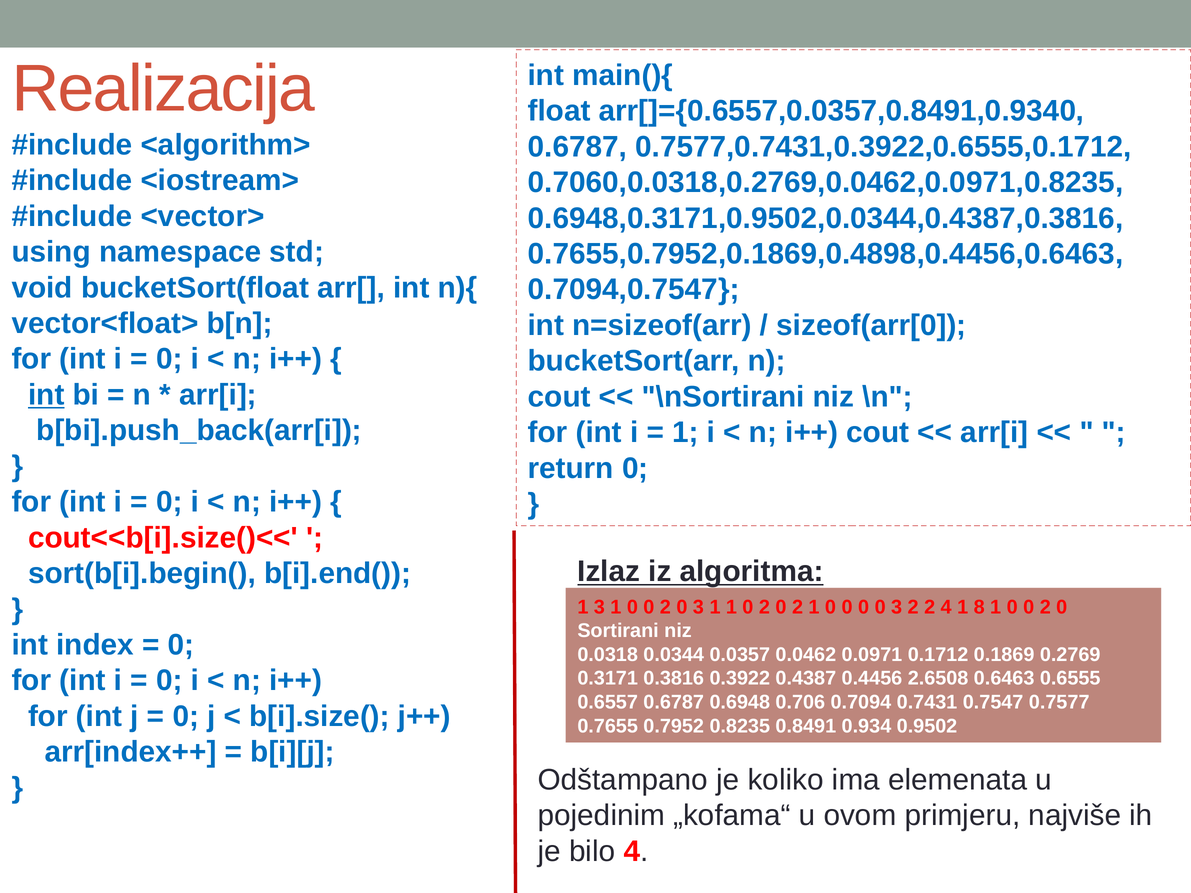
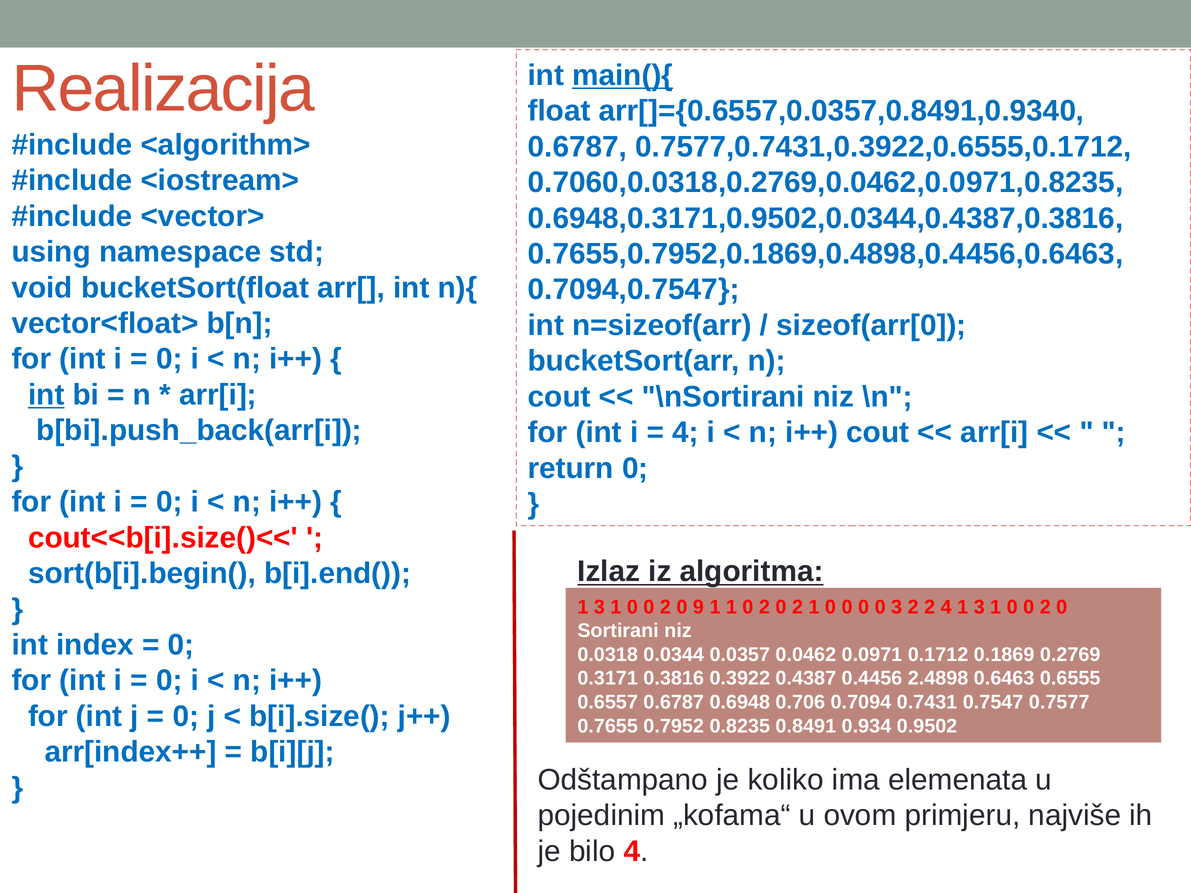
main(){ underline: none -> present (623, 75)
1: 1 -> 4 (685, 433)
2 0 3: 3 -> 9 (698, 607)
4 1 8: 8 -> 3 (979, 607)
2.6508: 2.6508 -> 2.4898 (938, 679)
